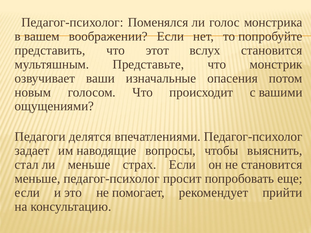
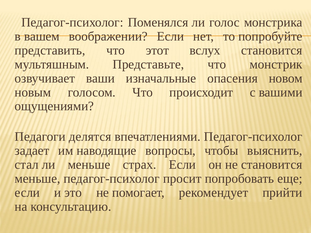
потом: потом -> новом (286, 78)
